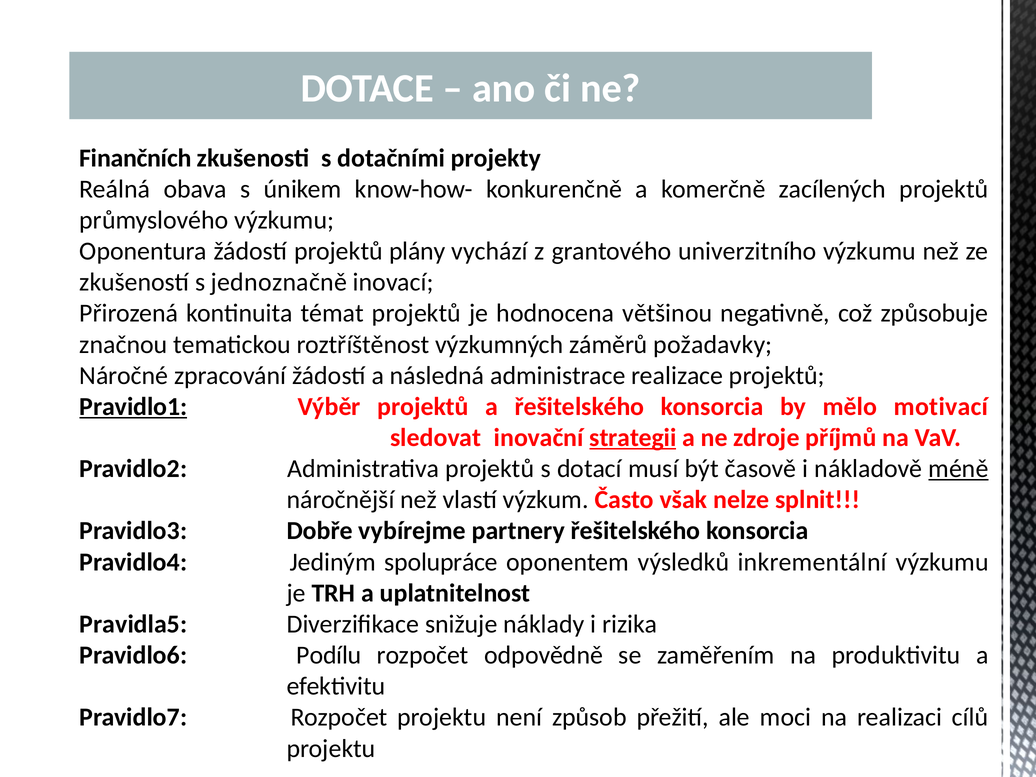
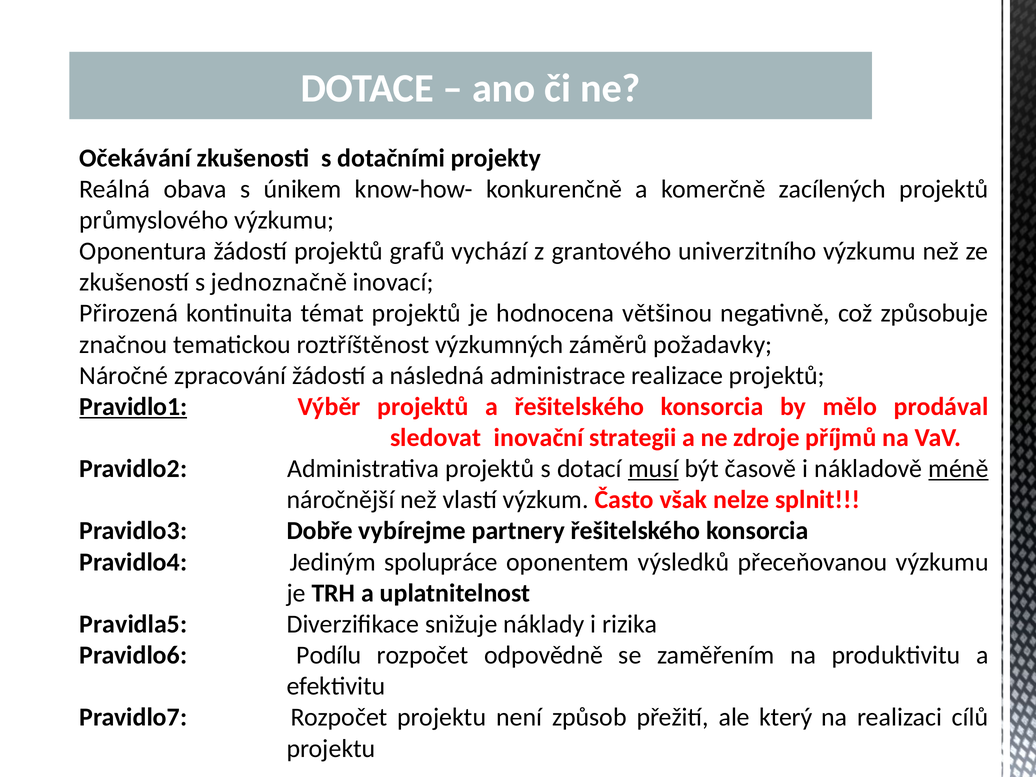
Finančních: Finančních -> Očekávání (135, 158)
plány: plány -> grafů (417, 251)
motivací: motivací -> prodával (941, 407)
strategii underline: present -> none (633, 438)
musí underline: none -> present (653, 469)
inkrementální: inkrementální -> přeceňovanou (813, 562)
moci: moci -> který (786, 717)
